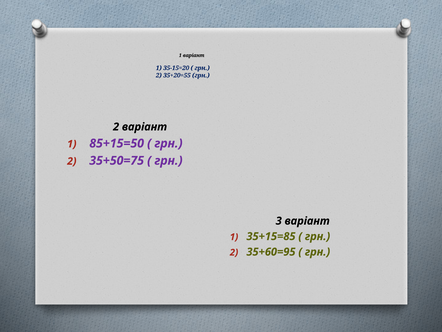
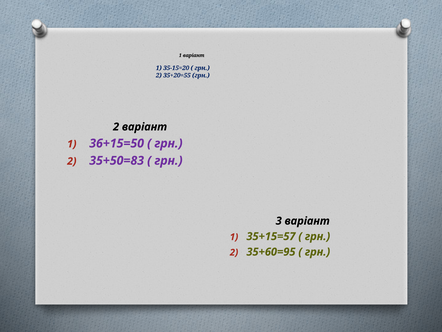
85+15=50: 85+15=50 -> 36+15=50 (117, 143)
35+50=75: 35+50=75 -> 35+50=83 (117, 160)
35+15=85: 35+15=85 -> 35+15=57 (271, 236)
